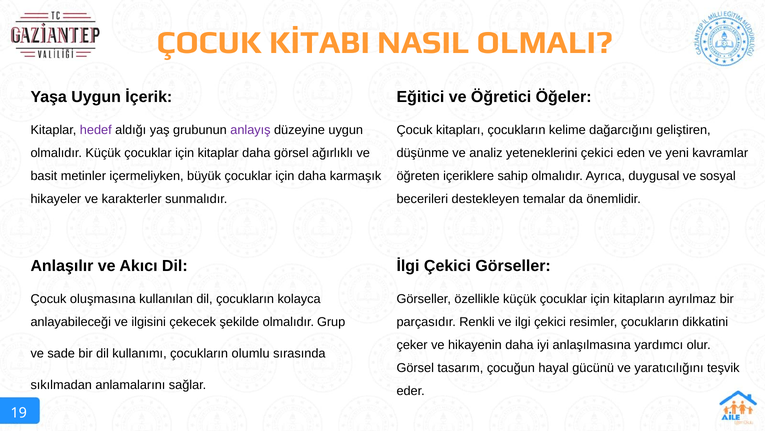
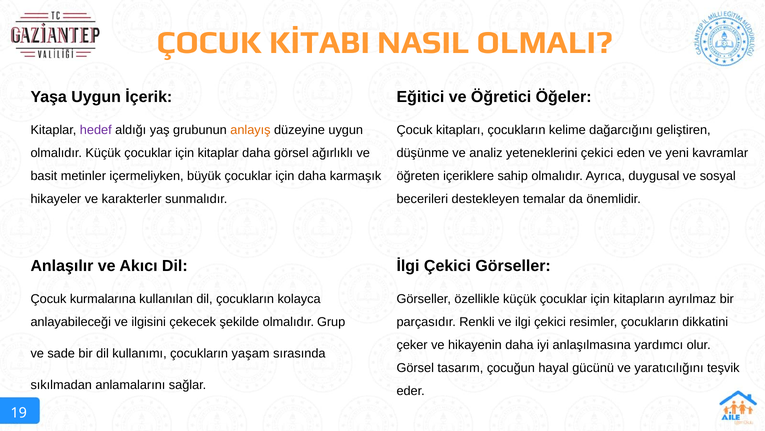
anlayış colour: purple -> orange (250, 130)
oluşmasına: oluşmasına -> kurmalarına (103, 299)
olumlu: olumlu -> yaşam (251, 353)
